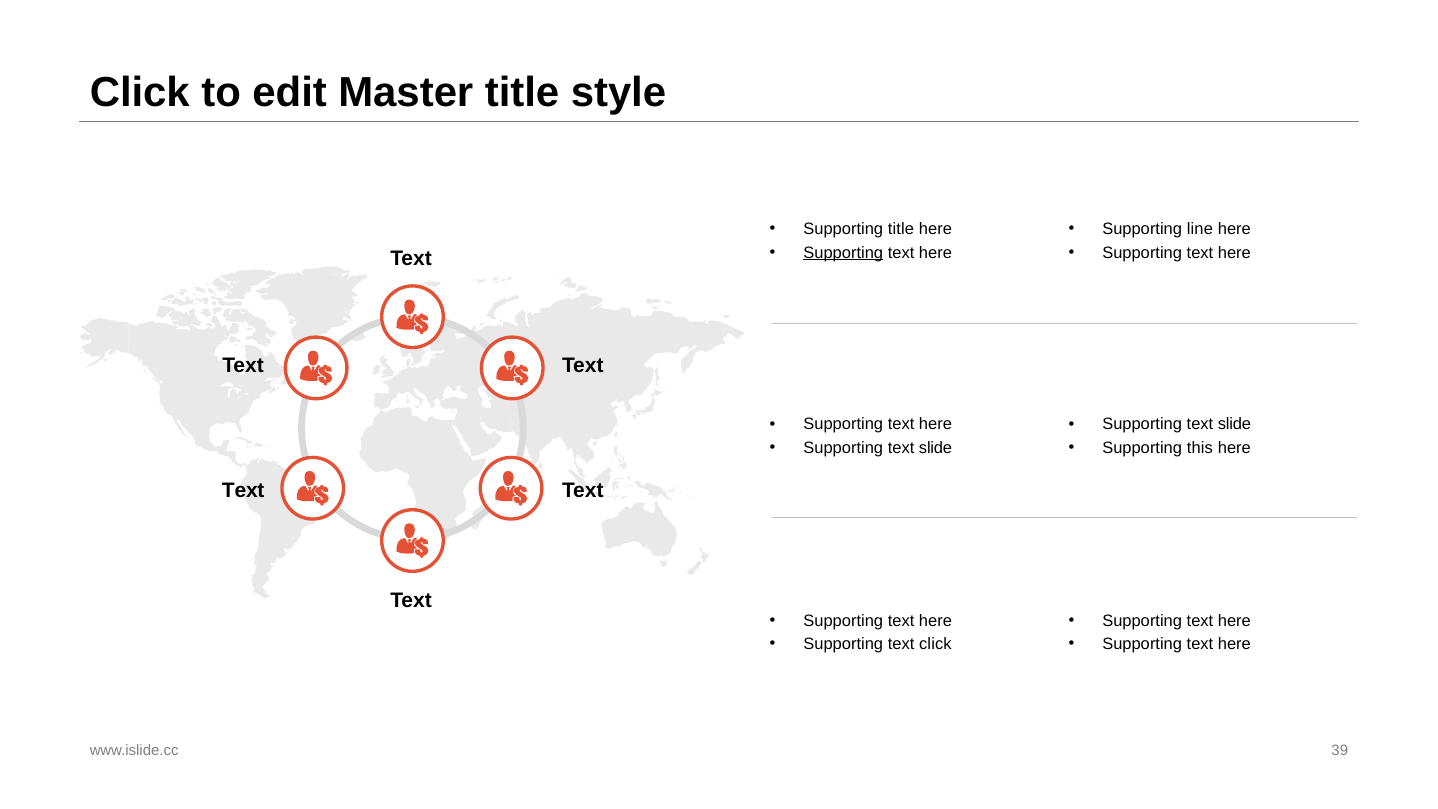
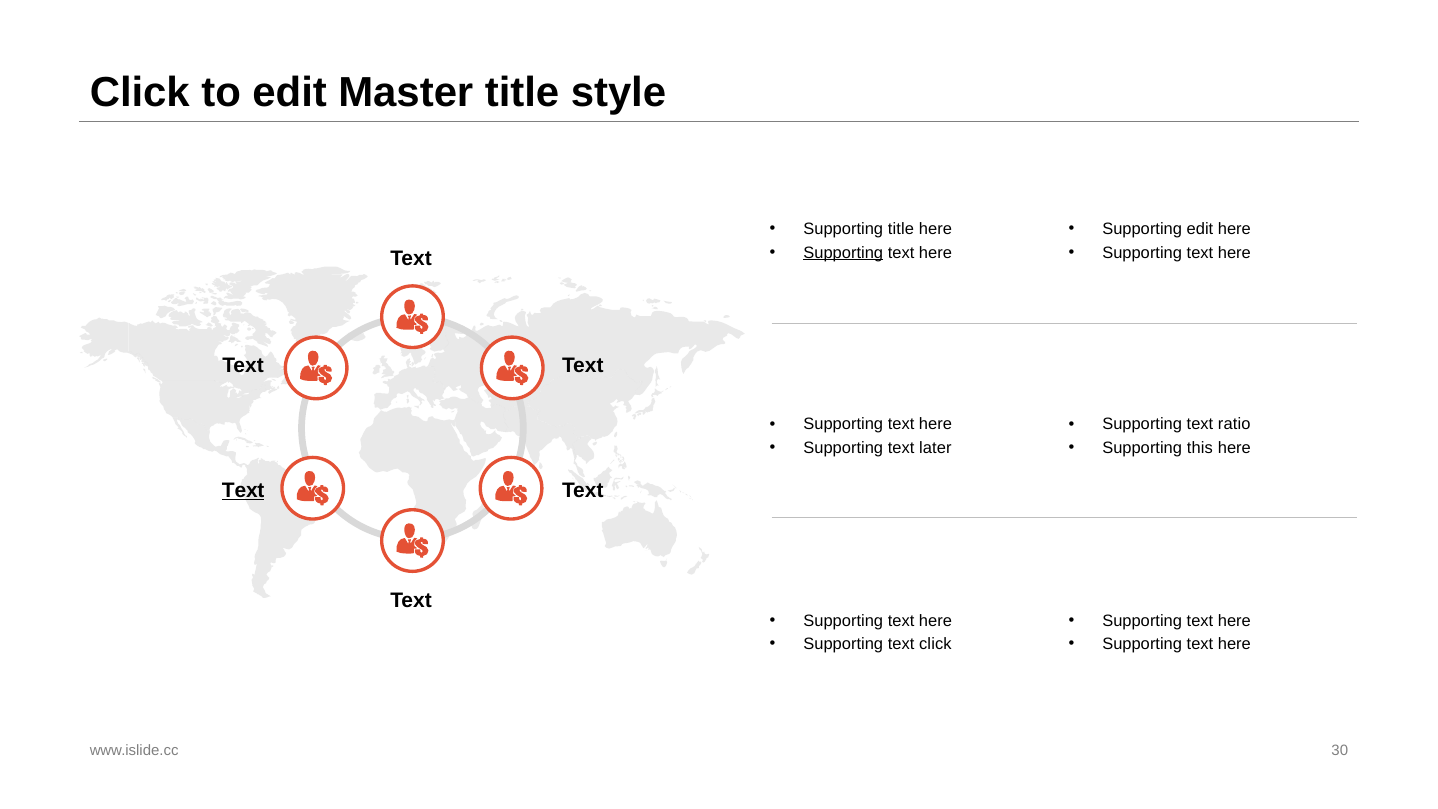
Supporting line: line -> edit (1200, 229)
slide: slide -> ratio (1234, 424)
slide: slide -> later (935, 448)
Text underline: none -> present (243, 490)
39: 39 -> 30 (1340, 751)
